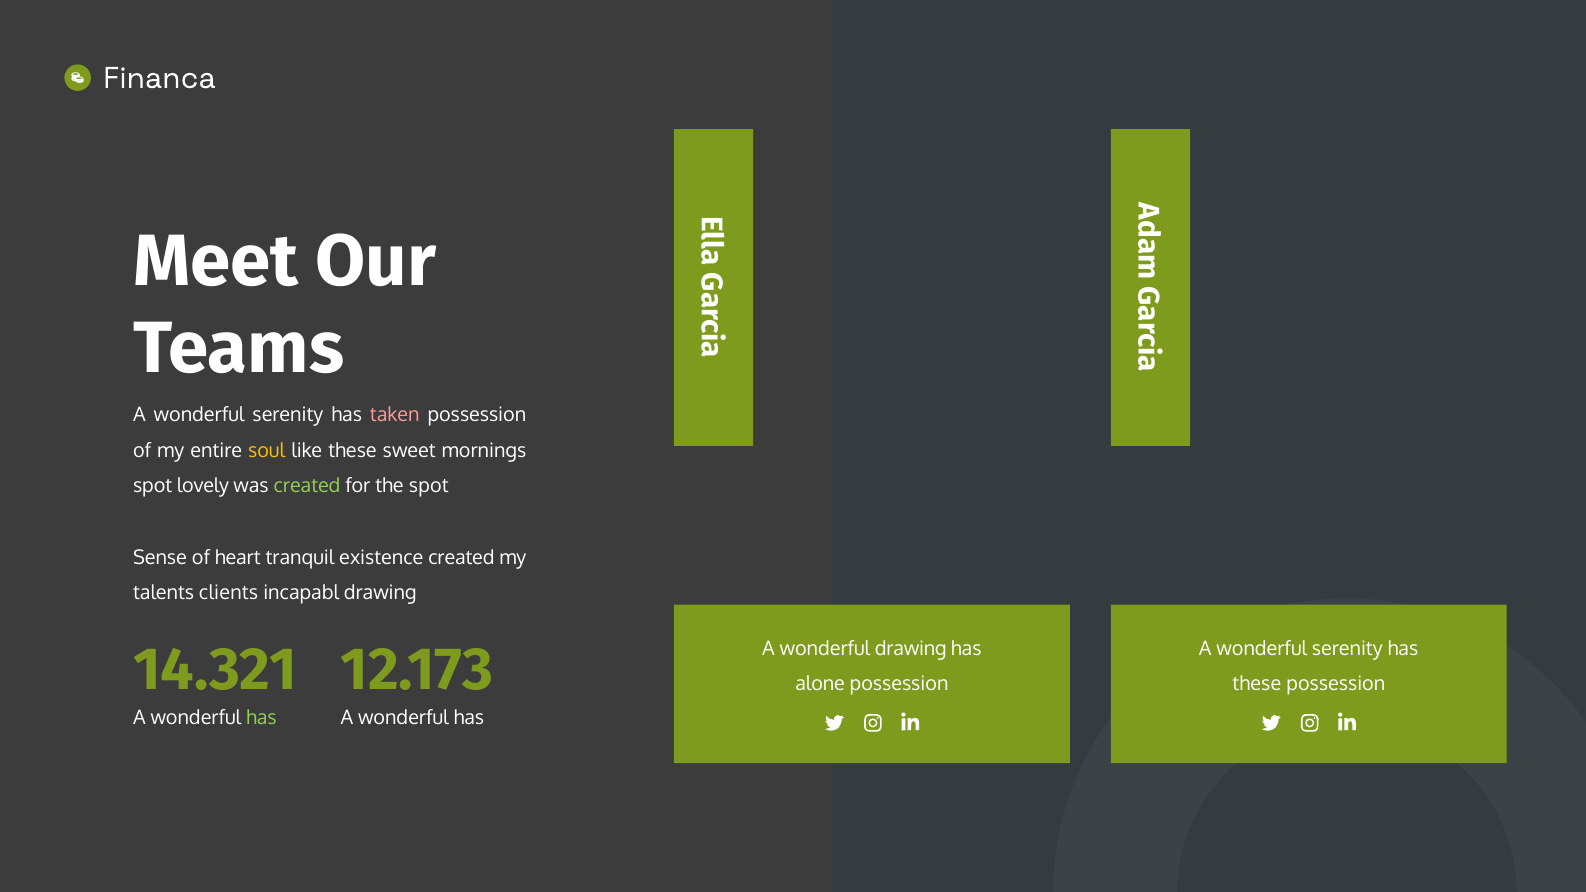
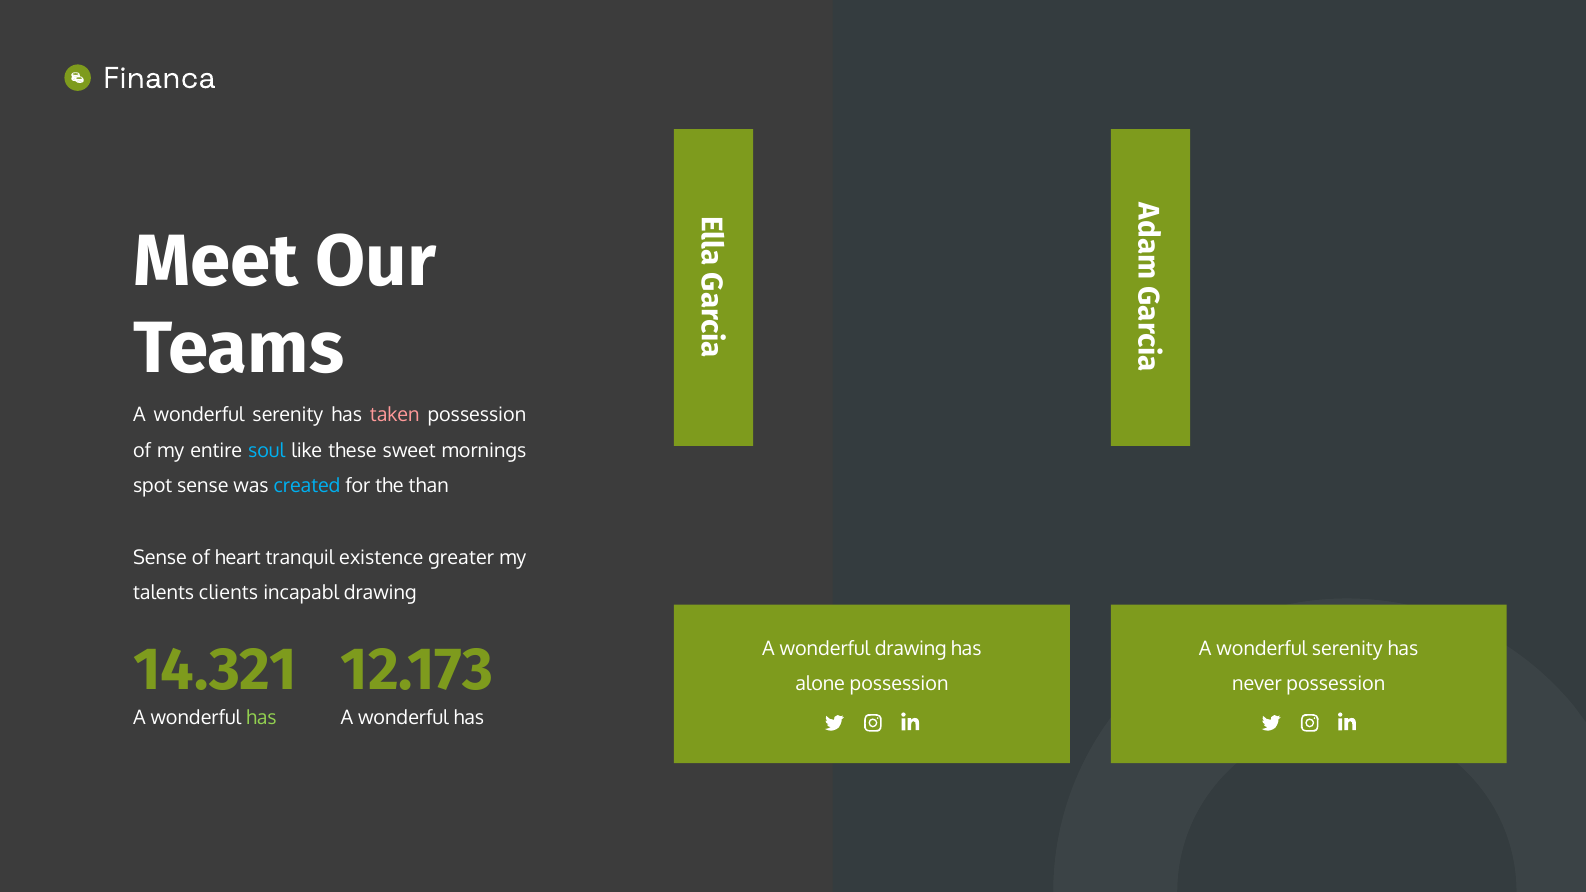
soul colour: yellow -> light blue (267, 451)
spot lovely: lovely -> sense (203, 486)
created colour: light green -> light blue (307, 486)
the spot: spot -> than (429, 486)
existence created: created -> greater (461, 558)
these: these -> never (1257, 684)
